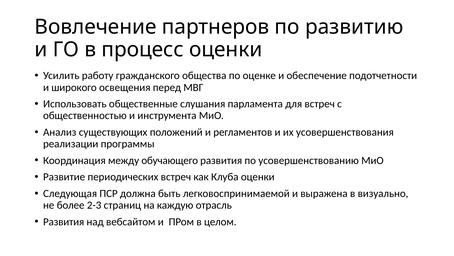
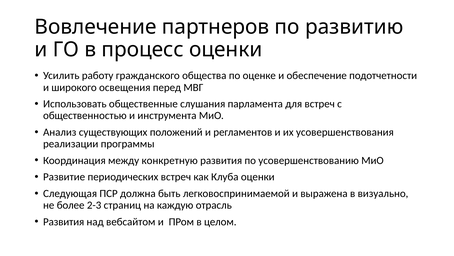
обучающего: обучающего -> конкретную (170, 160)
